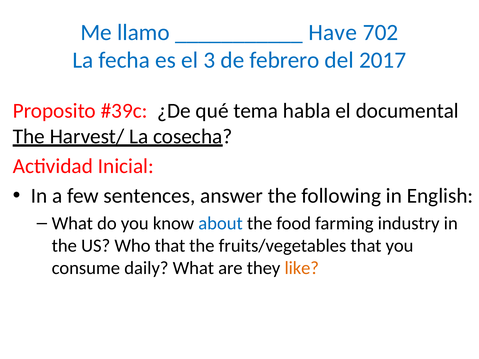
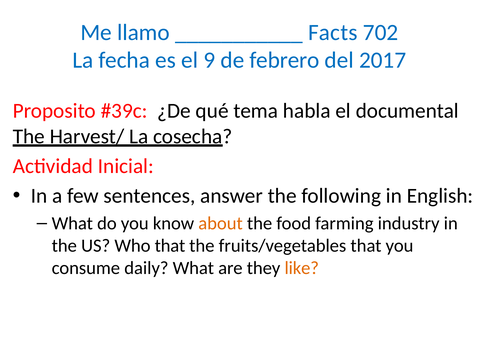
Have: Have -> Facts (333, 32)
3: 3 -> 9 (209, 60)
about colour: blue -> orange (221, 224)
